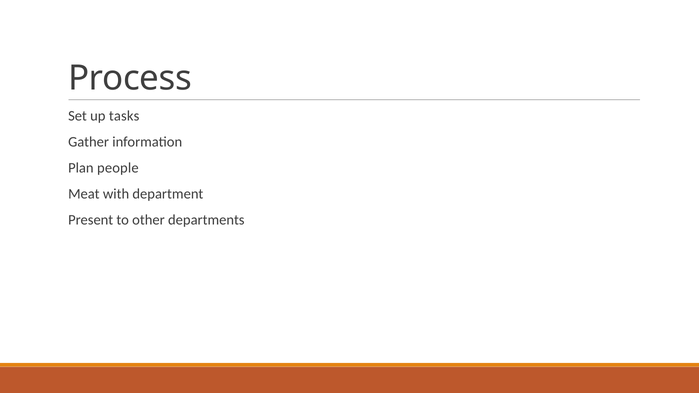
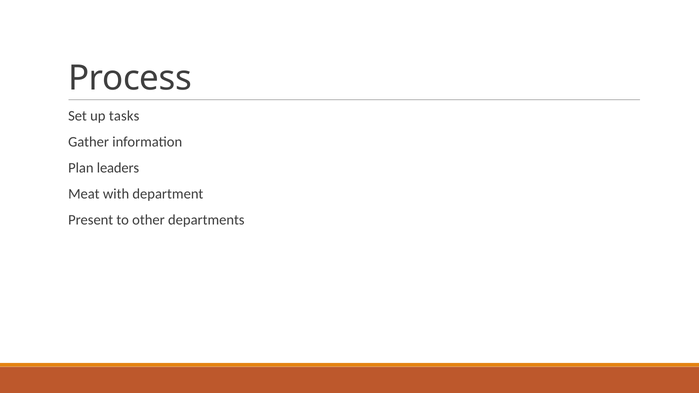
people: people -> leaders (118, 168)
